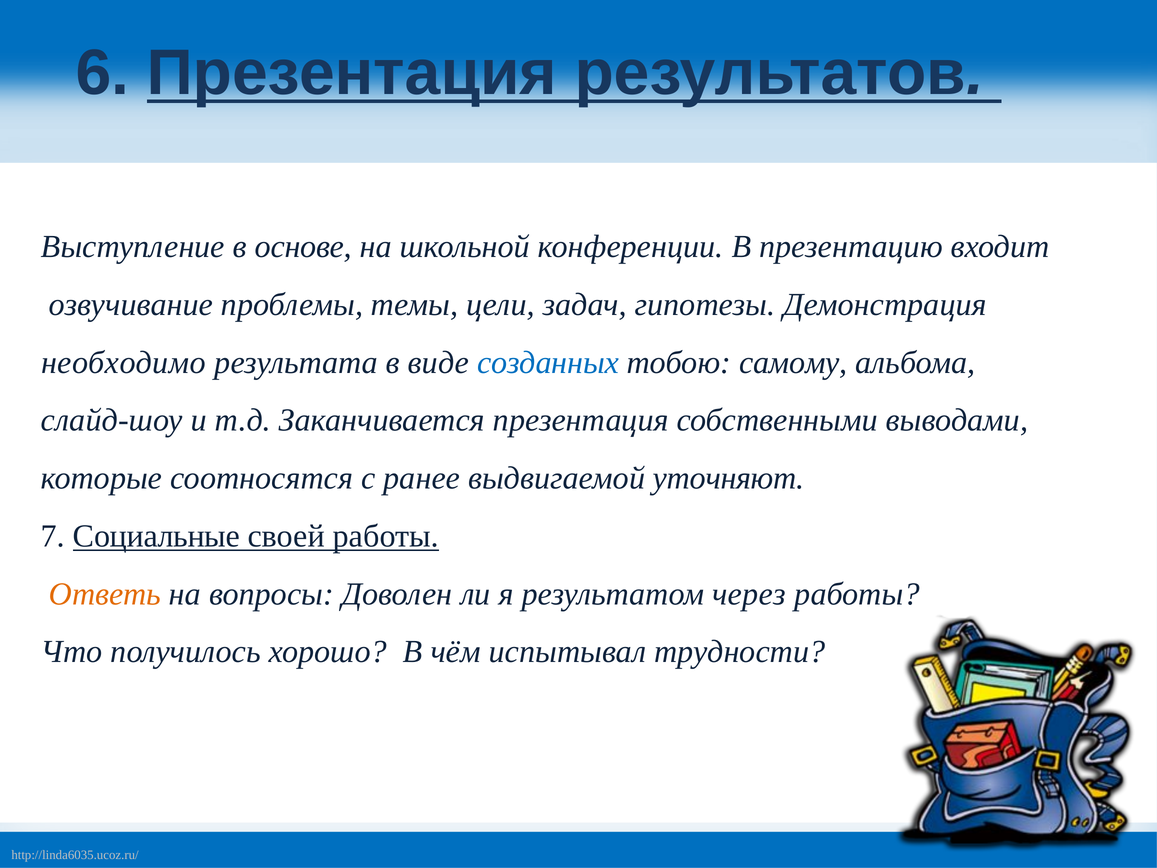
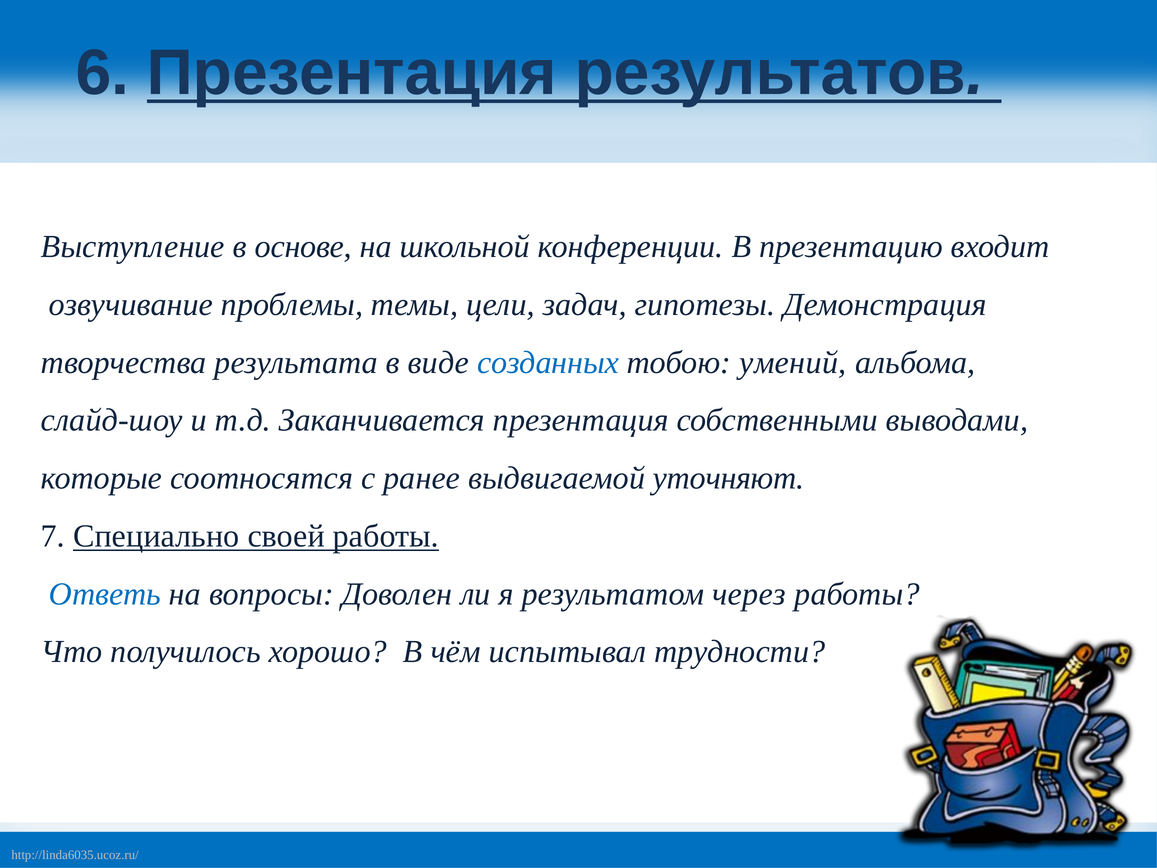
необходимо: необходимо -> творчества (124, 362)
самому: самому -> умений (793, 362)
Социальные: Социальные -> Специально (156, 536)
Ответь colour: orange -> blue (105, 594)
